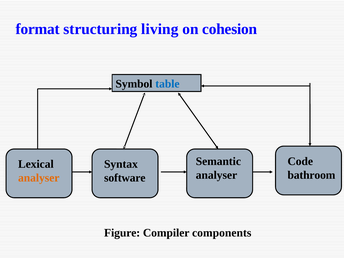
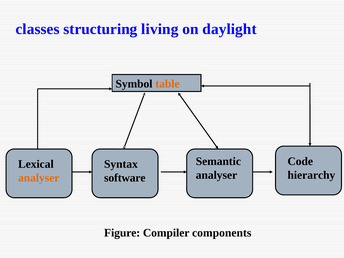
format: format -> classes (38, 29)
cohesion: cohesion -> daylight (230, 29)
table colour: blue -> orange (167, 84)
bathroom: bathroom -> hierarchy (311, 175)
